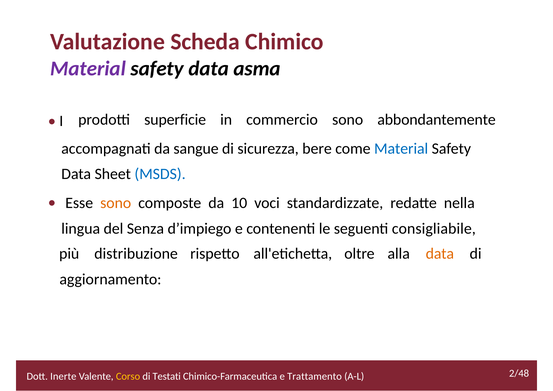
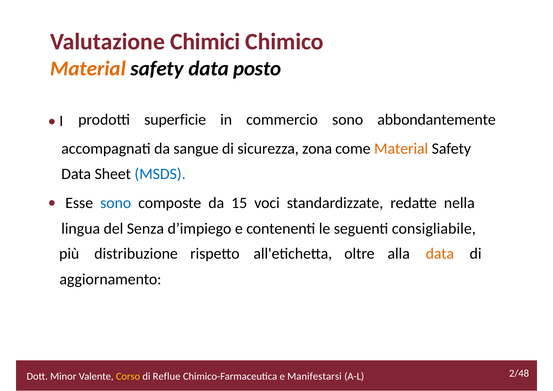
Scheda: Scheda -> Chimici (205, 42)
Material colour: purple -> orange (88, 68)
asma: asma -> posto (257, 68)
bere: bere -> zona (317, 148)
Material colour: blue -> orange (401, 148)
sono colour: orange -> blue (116, 203)
10: 10 -> 15 (239, 203)
Inerte: Inerte -> Minor (63, 376)
Testati: Testati -> Reflue (167, 376)
Trattamento: Trattamento -> Manifestarsi (314, 376)
